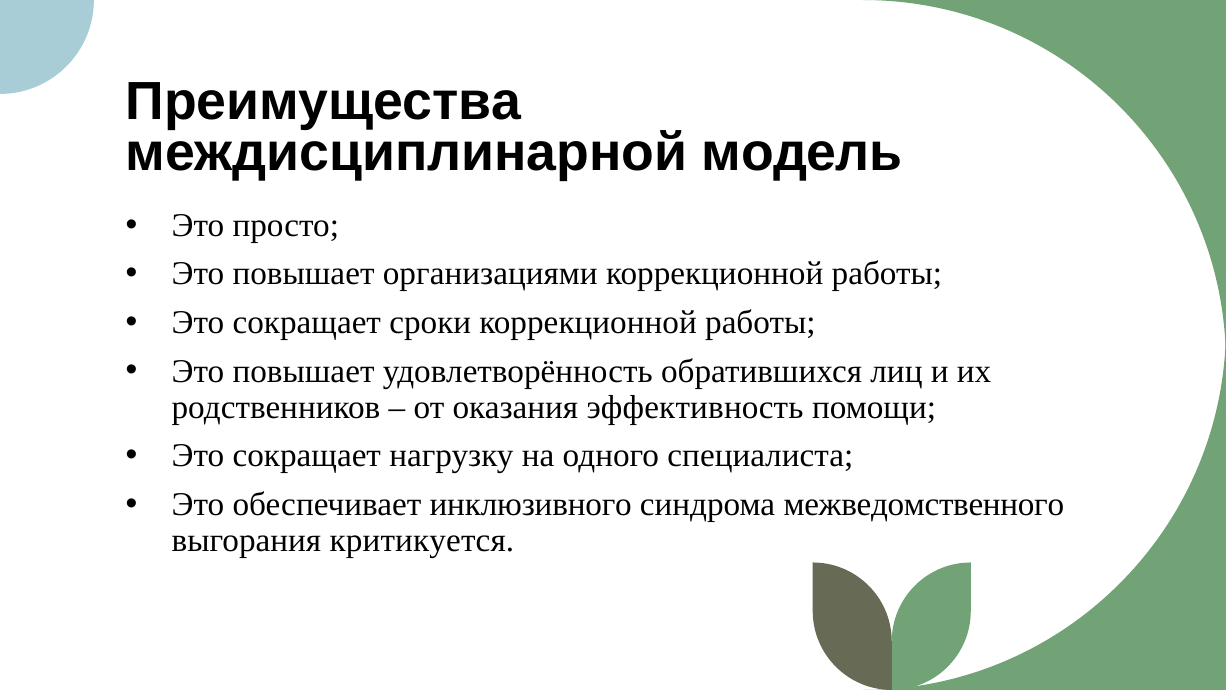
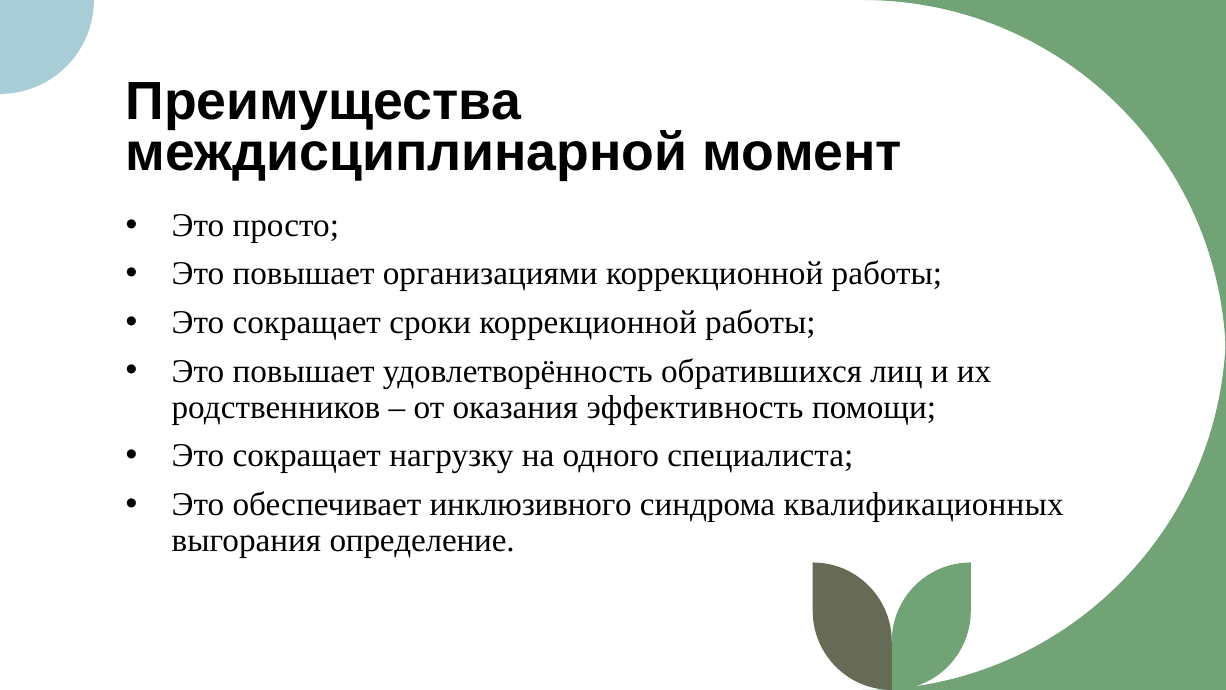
модель: модель -> момент (802, 153)
межведомственного: межведомственного -> квалификационных (924, 504)
критикуется: критикуется -> определение (422, 540)
